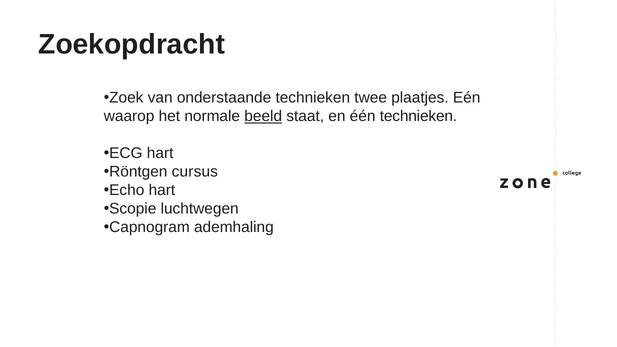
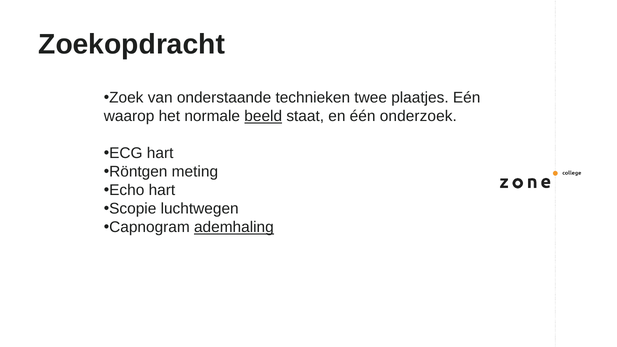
één technieken: technieken -> onderzoek (418, 116)
cursus: cursus -> meting (195, 172)
ademhaling underline: none -> present (234, 227)
